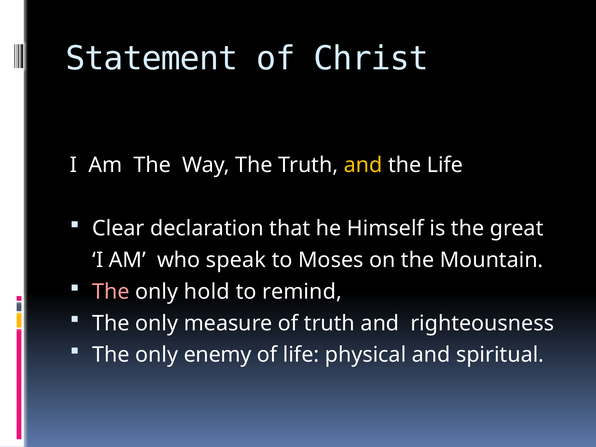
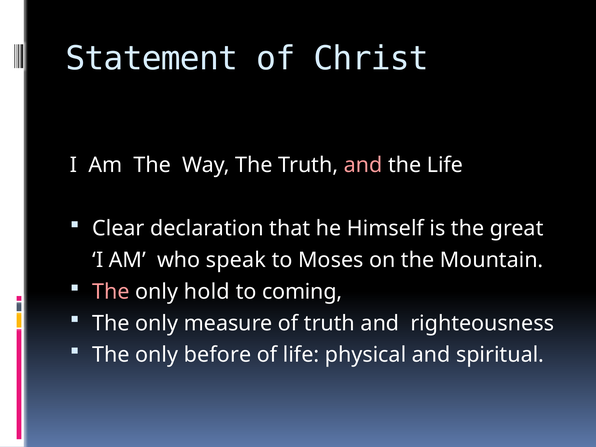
and colour: yellow -> pink (363, 165)
remind: remind -> coming (302, 292)
enemy: enemy -> before (217, 355)
